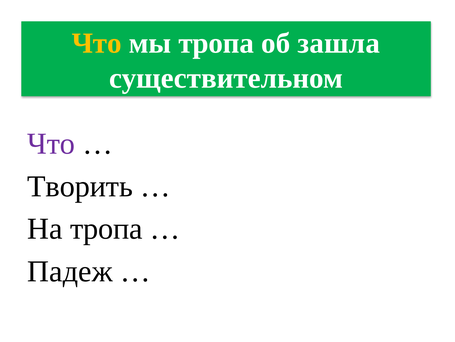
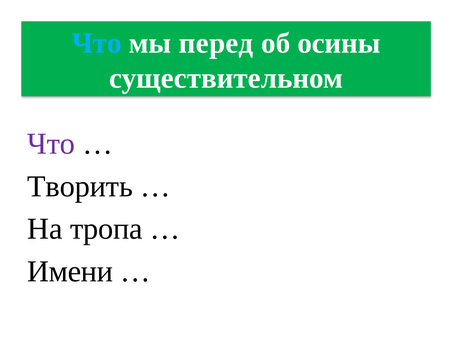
Что colour: yellow -> light blue (97, 43)
мы тропа: тропа -> перед (216, 43)
зашла: зашла -> осины (339, 43)
Падеж: Падеж -> Имени (70, 271)
